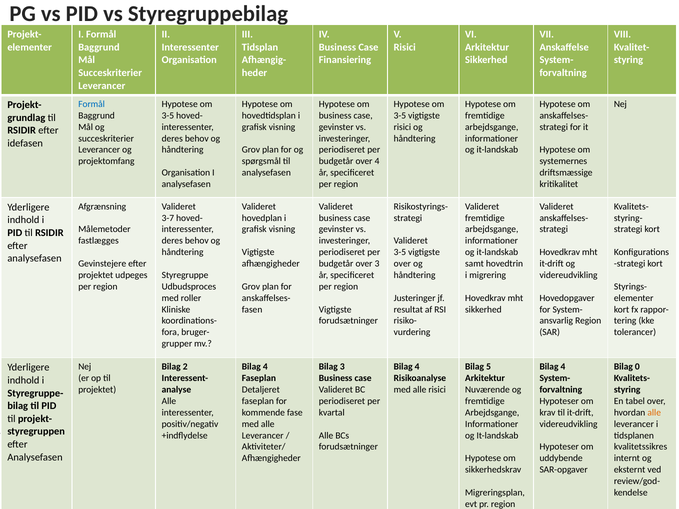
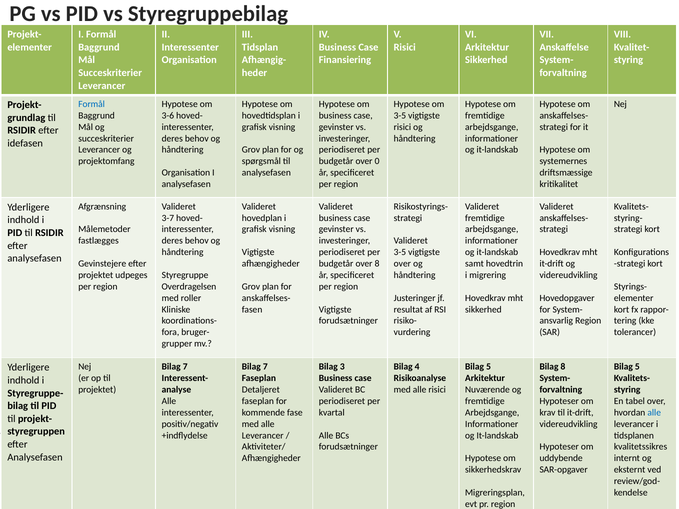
3-5: 3-5 -> 3-6 (168, 116)
over 4: 4 -> 0 (377, 161)
over 3: 3 -> 8 (377, 264)
Udbudsproces: Udbudsproces -> Overdragelsen (189, 287)
2: 2 -> 7 (185, 367)
4: 4 -> 7 (265, 367)
4: 4 -> 8 (563, 367)
0: 0 -> 5 (637, 367)
alle colour: orange -> blue (654, 413)
